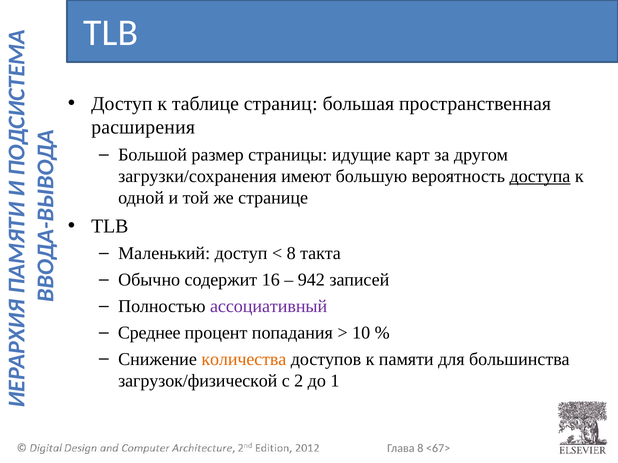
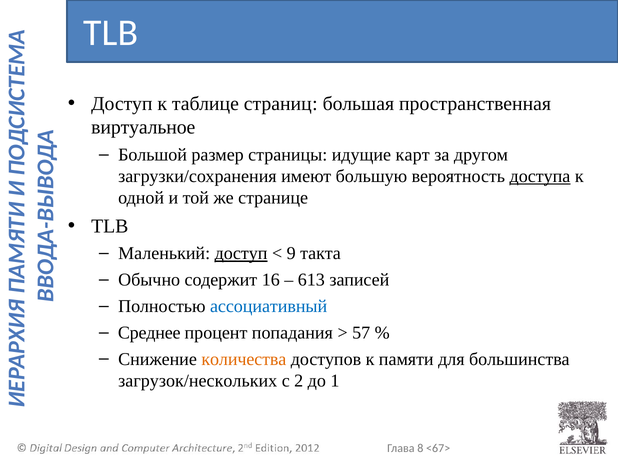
расширения: расширения -> виртуальное (143, 128)
доступ underline: none -> present (241, 254)
8: 8 -> 9 (291, 254)
942: 942 -> 613 (311, 280)
ассоциативный colour: purple -> blue (269, 307)
10: 10 -> 57 (361, 333)
загрузок/физической: загрузок/физической -> загрузок/нескольких (198, 381)
